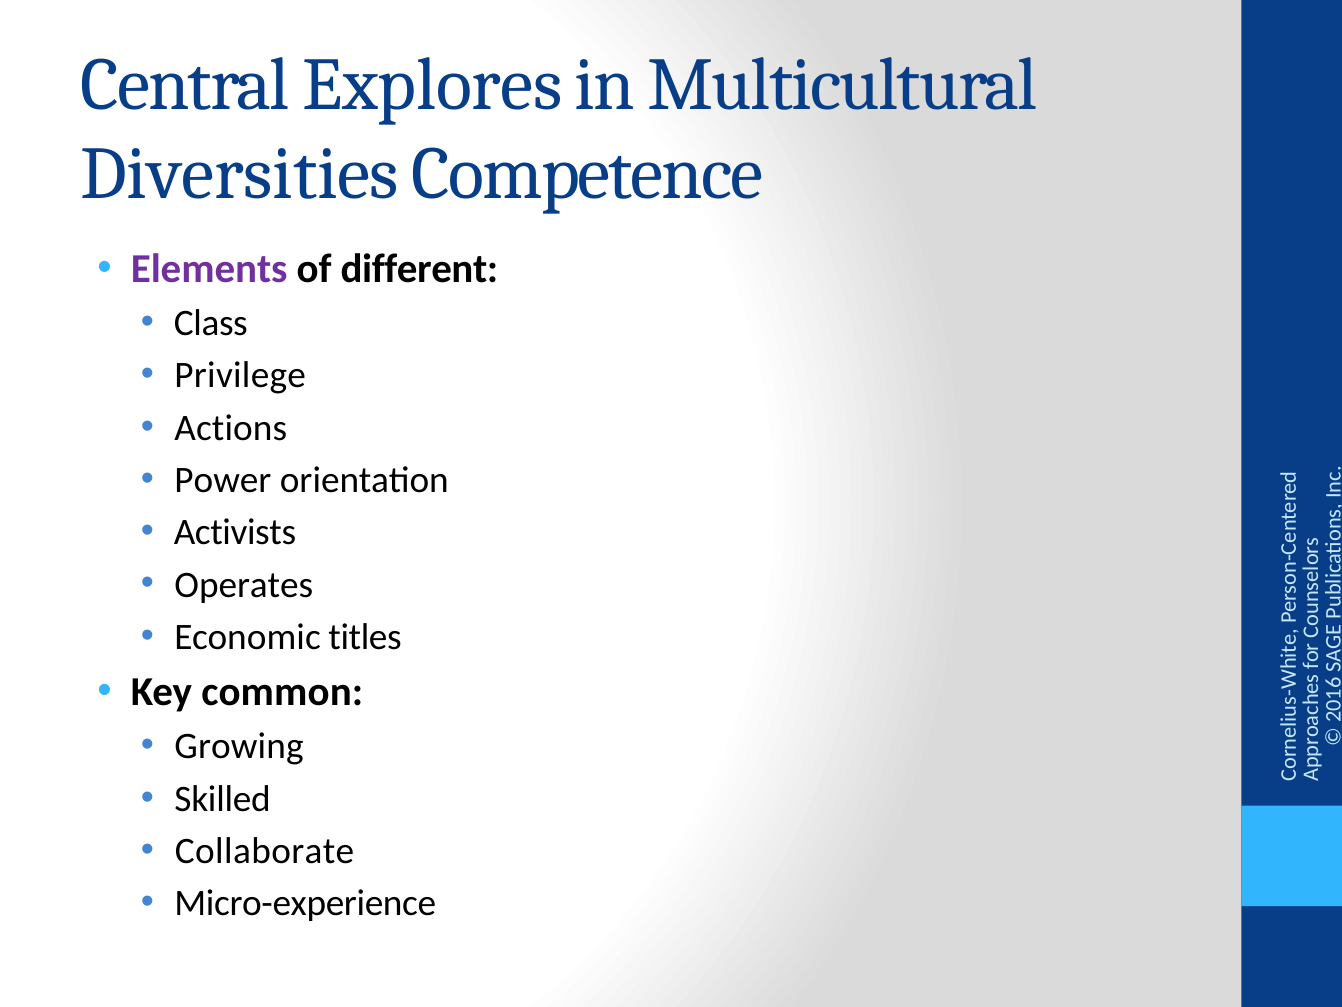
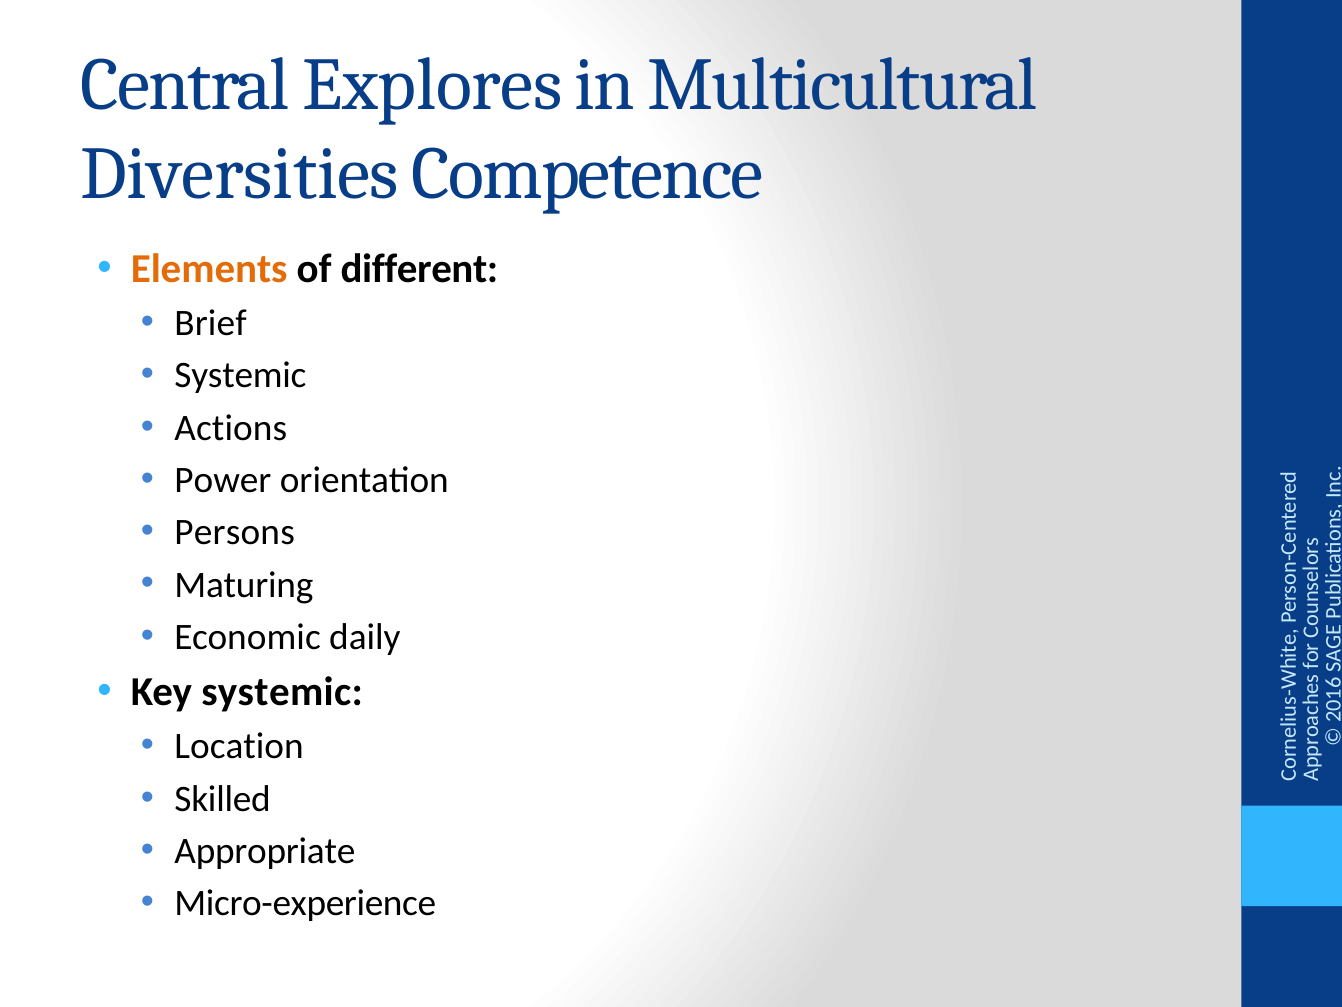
Elements colour: purple -> orange (209, 269)
Class: Class -> Brief (211, 323)
Privilege: Privilege -> Systemic (240, 375)
Activists: Activists -> Persons (235, 532)
Operates: Operates -> Maturing (244, 584)
titles: titles -> daily (365, 637)
Key common: common -> systemic (282, 692)
Growing: Growing -> Location (239, 746)
Collaborate: Collaborate -> Appropriate (265, 851)
